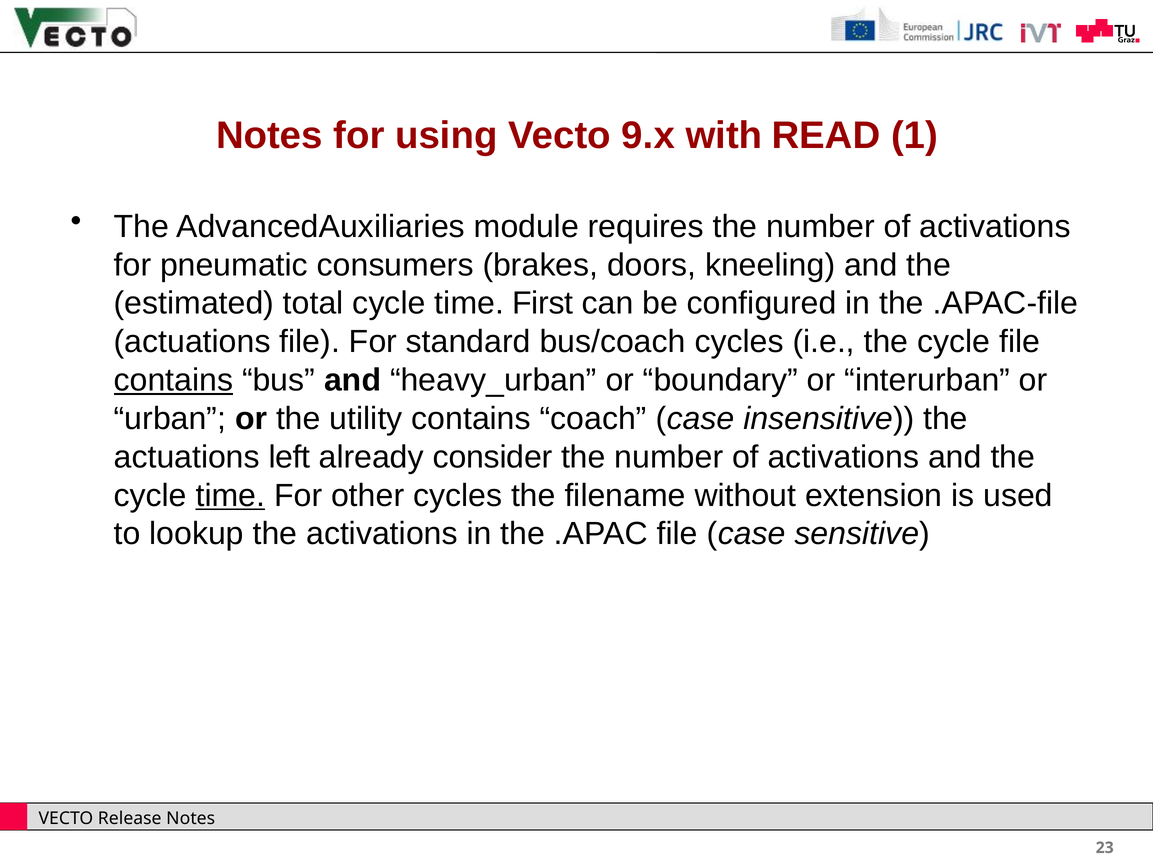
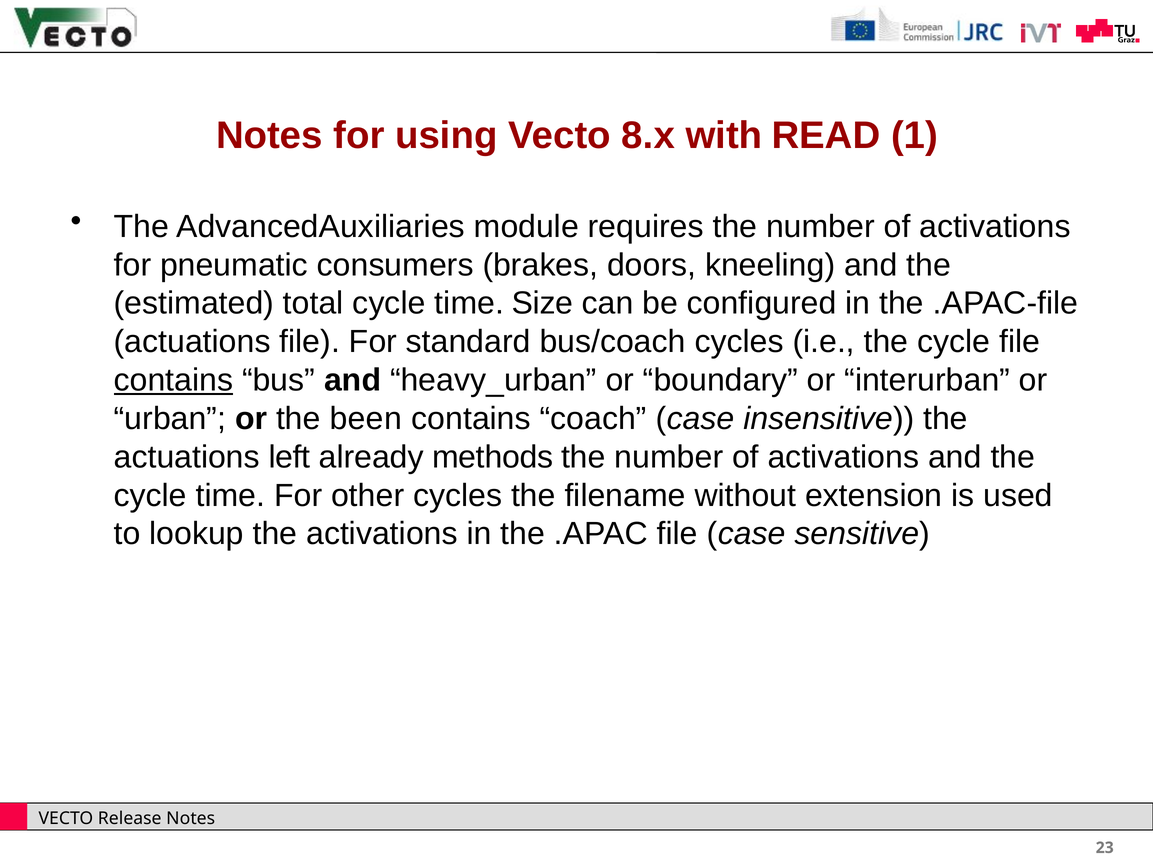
9.x: 9.x -> 8.x (648, 136)
First: First -> Size (543, 304)
utility: utility -> been (366, 419)
consider: consider -> methods (493, 457)
time underline: present -> none (230, 496)
